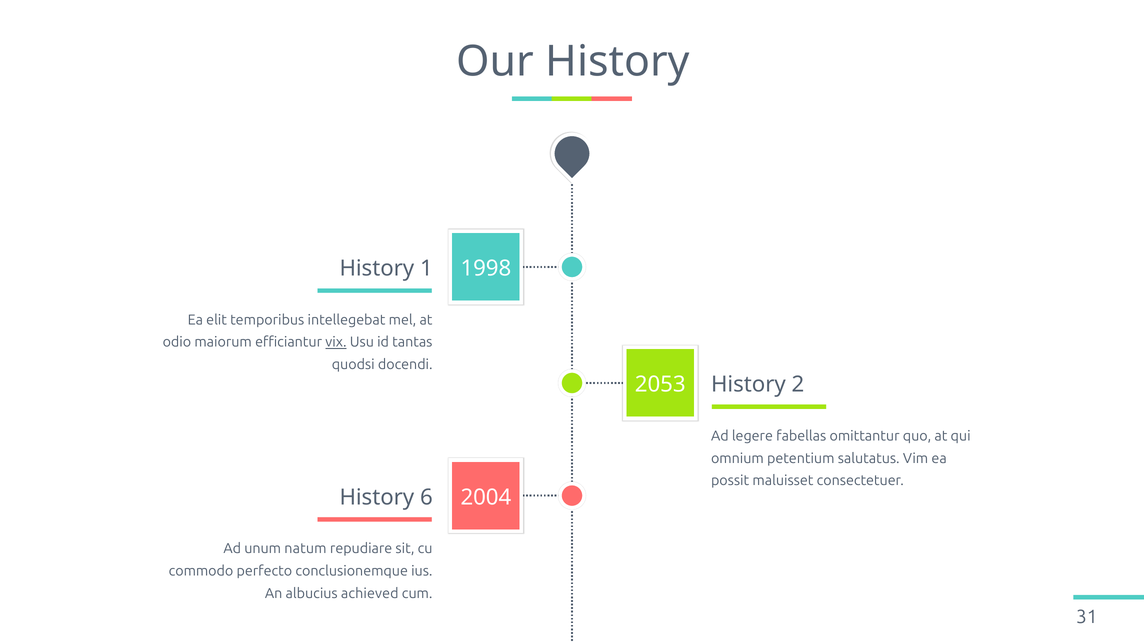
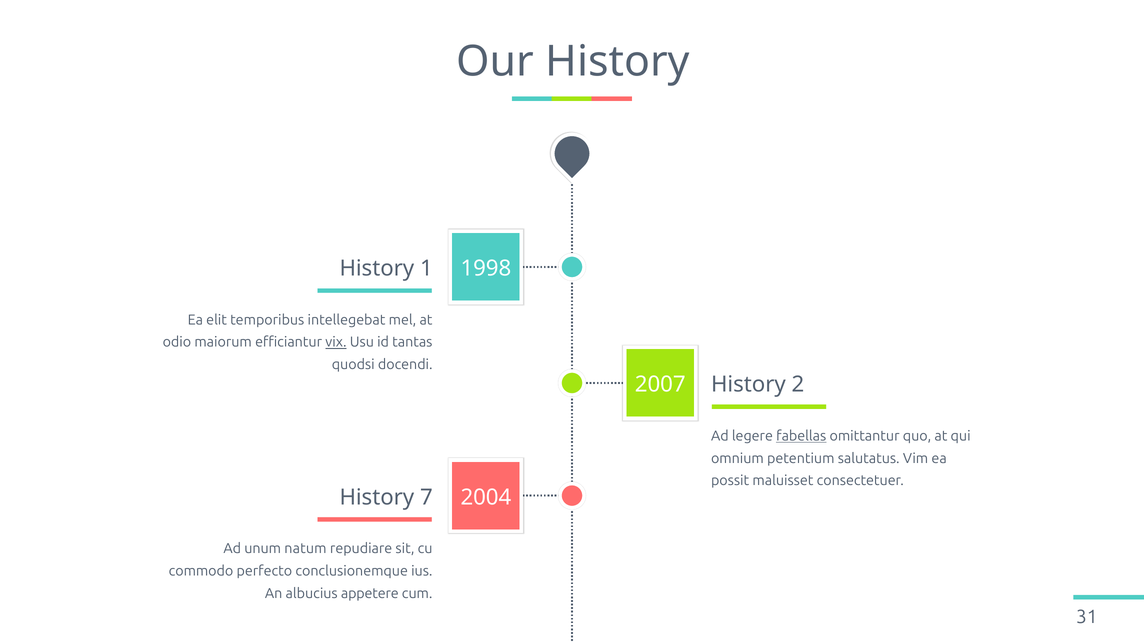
2053: 2053 -> 2007 (660, 385)
fabellas underline: none -> present (801, 436)
6: 6 -> 7 (426, 498)
achieved: achieved -> appetere (370, 594)
